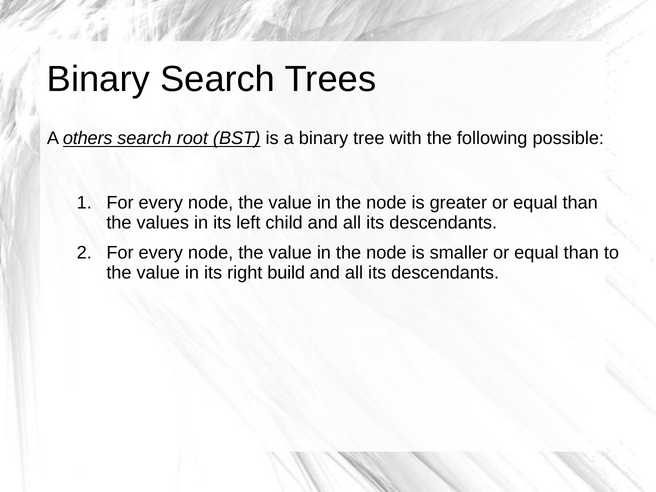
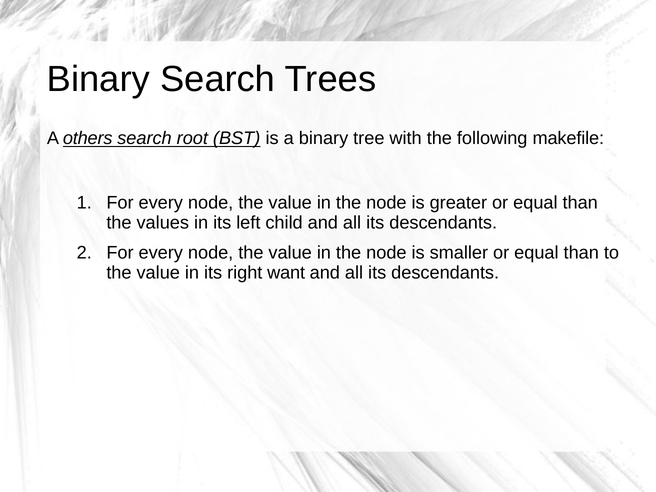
possible: possible -> makefile (568, 138)
build: build -> want (286, 273)
